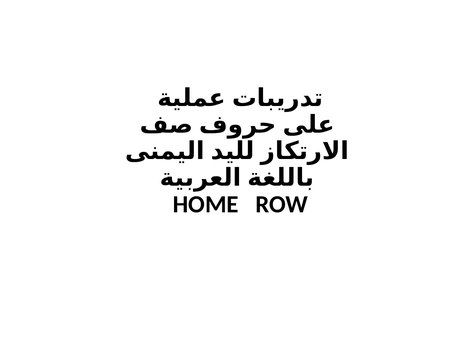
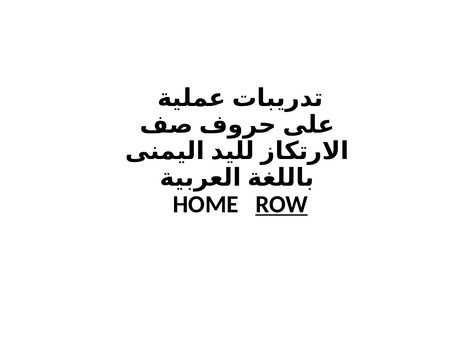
ROW underline: none -> present (282, 205)
